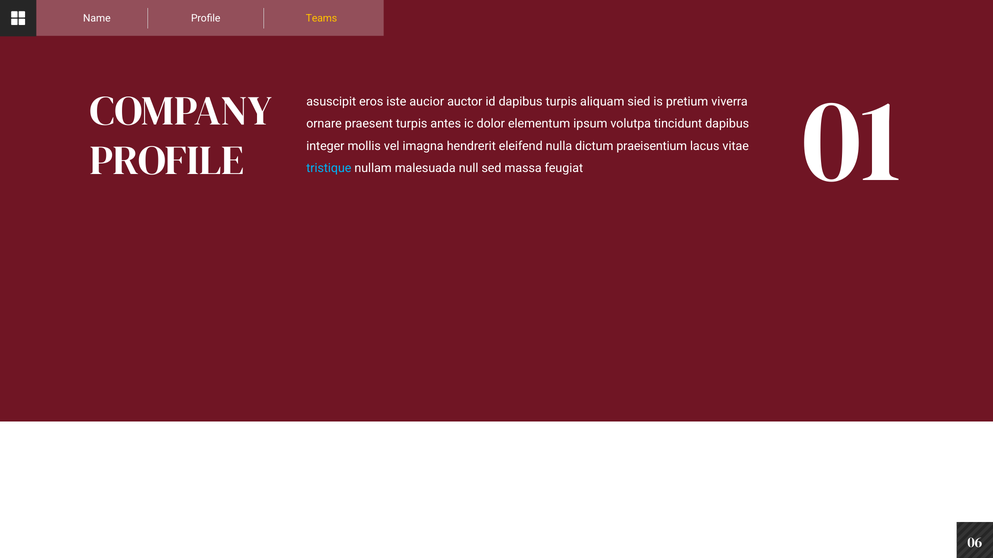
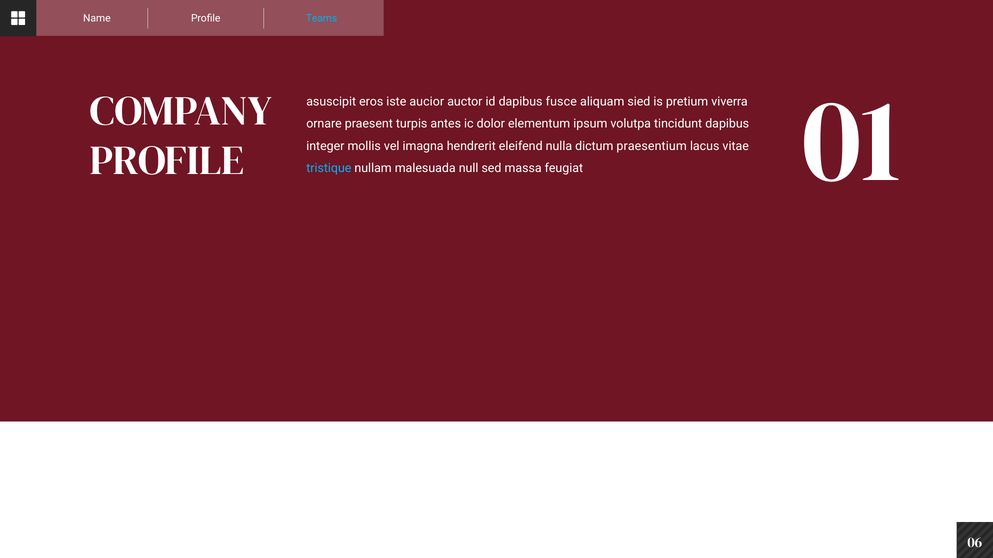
Teams colour: yellow -> light blue (321, 19)
dapibus turpis: turpis -> fusce (561, 102)
praeisentium: praeisentium -> praesentium (652, 146)
